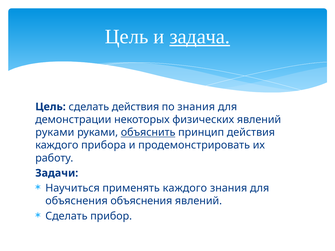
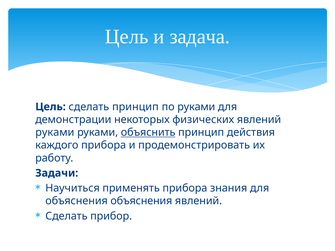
задача underline: present -> none (200, 37)
сделать действия: действия -> принцип (135, 107)
по знания: знания -> руками (196, 107)
применять каждого: каждого -> прибора (185, 188)
